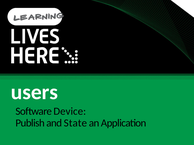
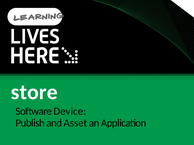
users: users -> store (34, 92)
State: State -> Asset (75, 123)
